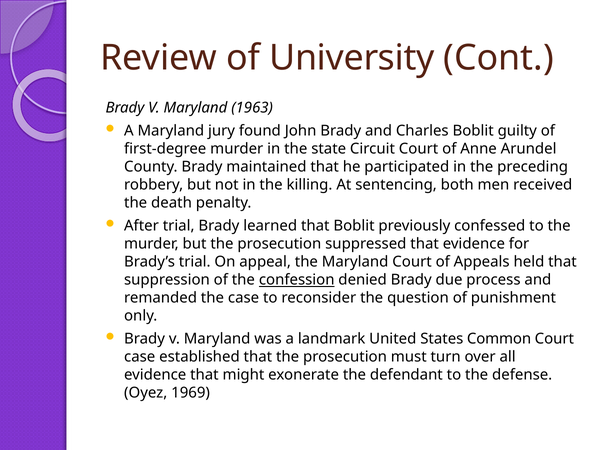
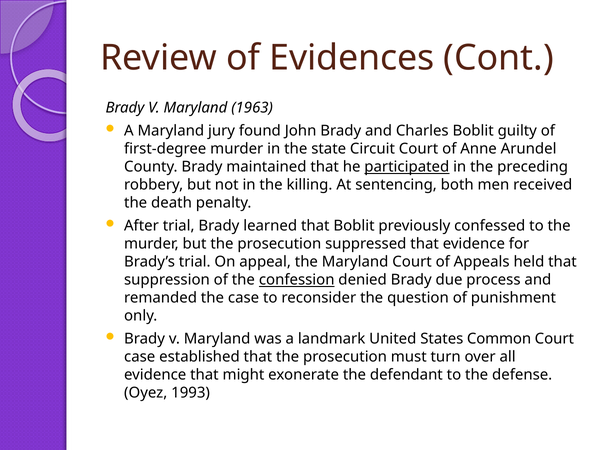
University: University -> Evidences (352, 58)
participated underline: none -> present (407, 167)
1969: 1969 -> 1993 (191, 393)
